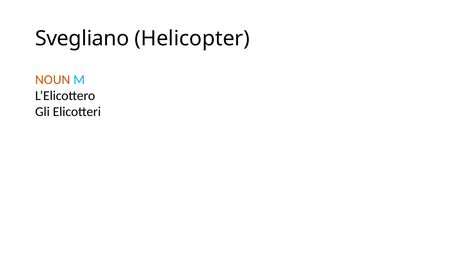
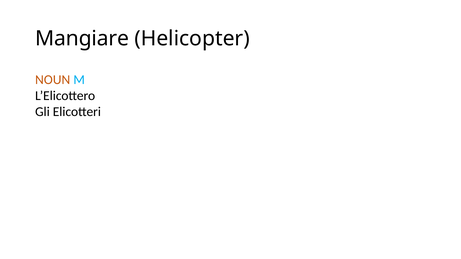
Svegliano: Svegliano -> Mangiare (82, 39)
